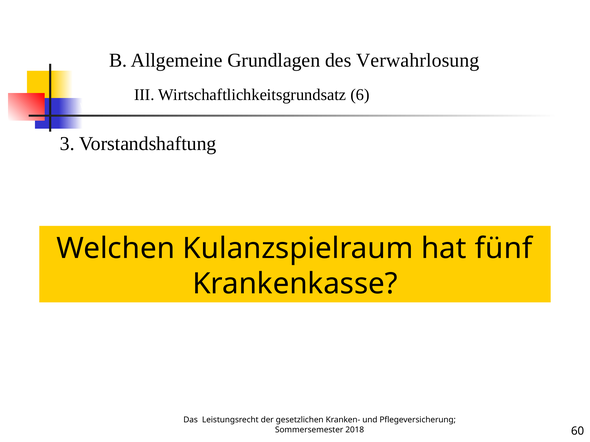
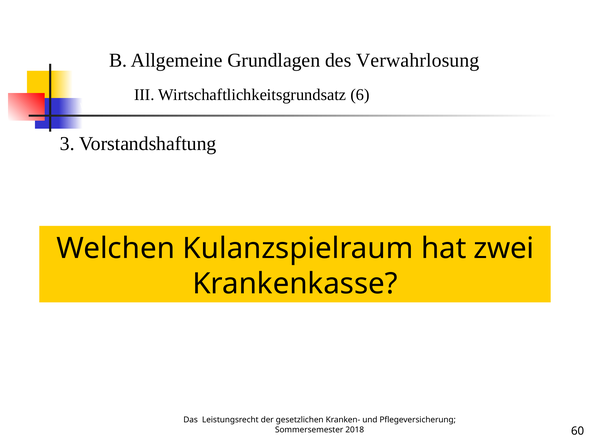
fünf: fünf -> zwei (504, 249)
